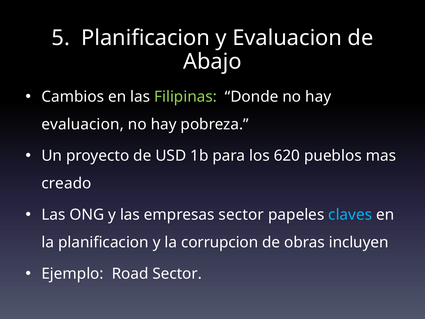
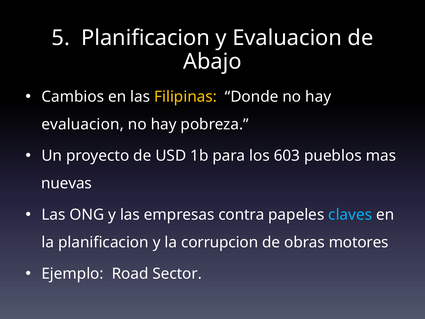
Filipinas colour: light green -> yellow (186, 97)
620: 620 -> 603 (287, 156)
creado: creado -> nuevas (67, 183)
empresas sector: sector -> contra (241, 215)
incluyen: incluyen -> motores (359, 242)
